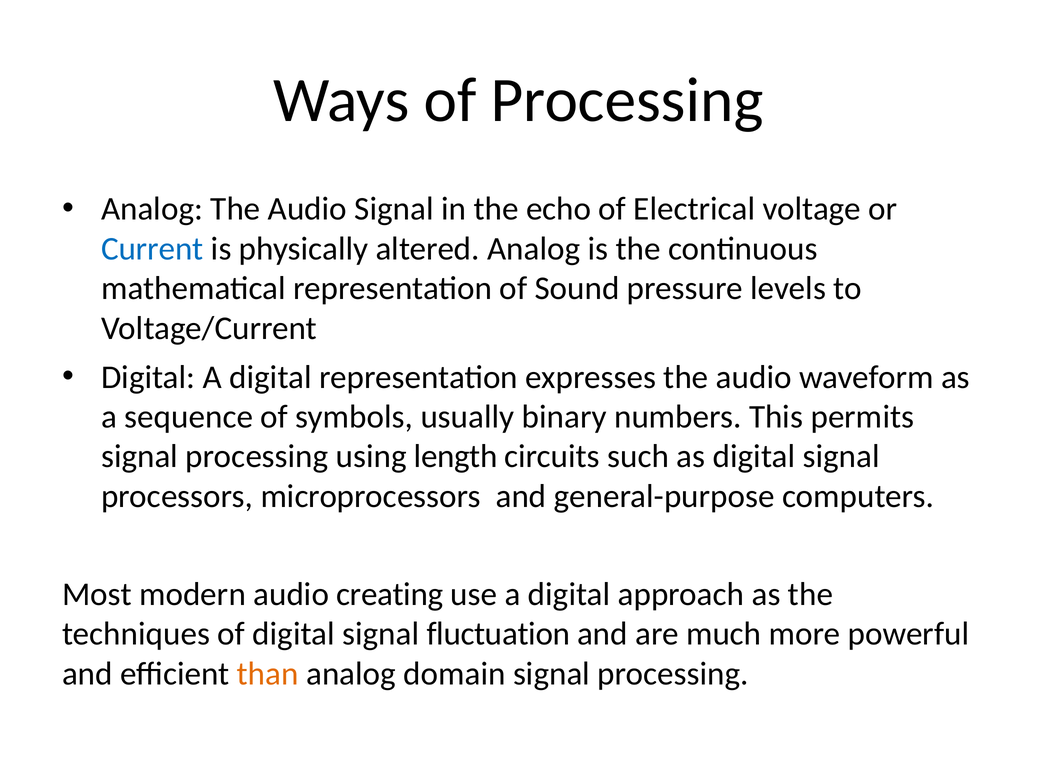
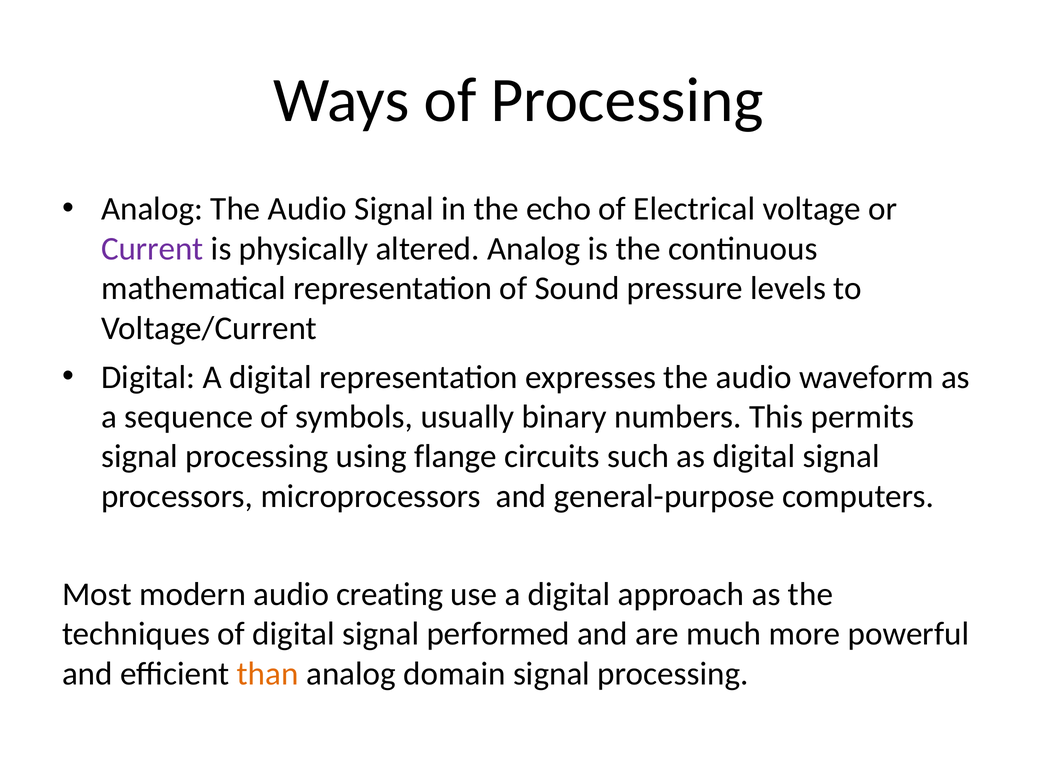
Current colour: blue -> purple (152, 249)
length: length -> flange (456, 456)
fluctuation: fluctuation -> performed (498, 634)
